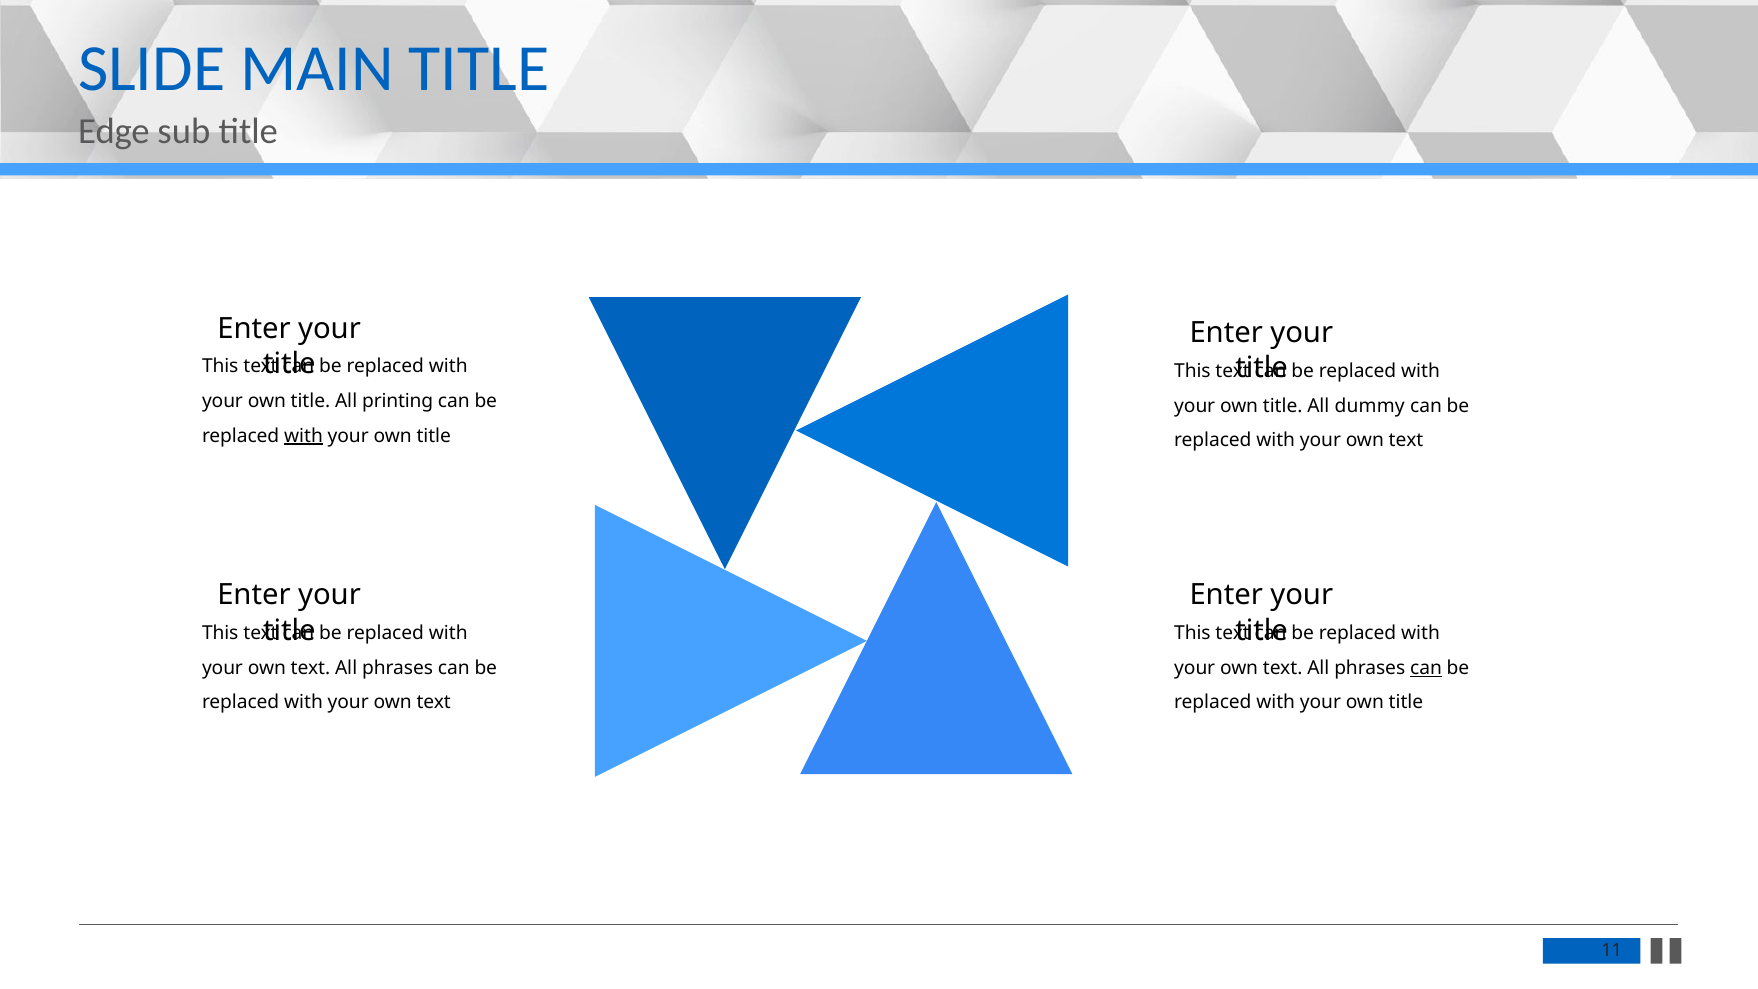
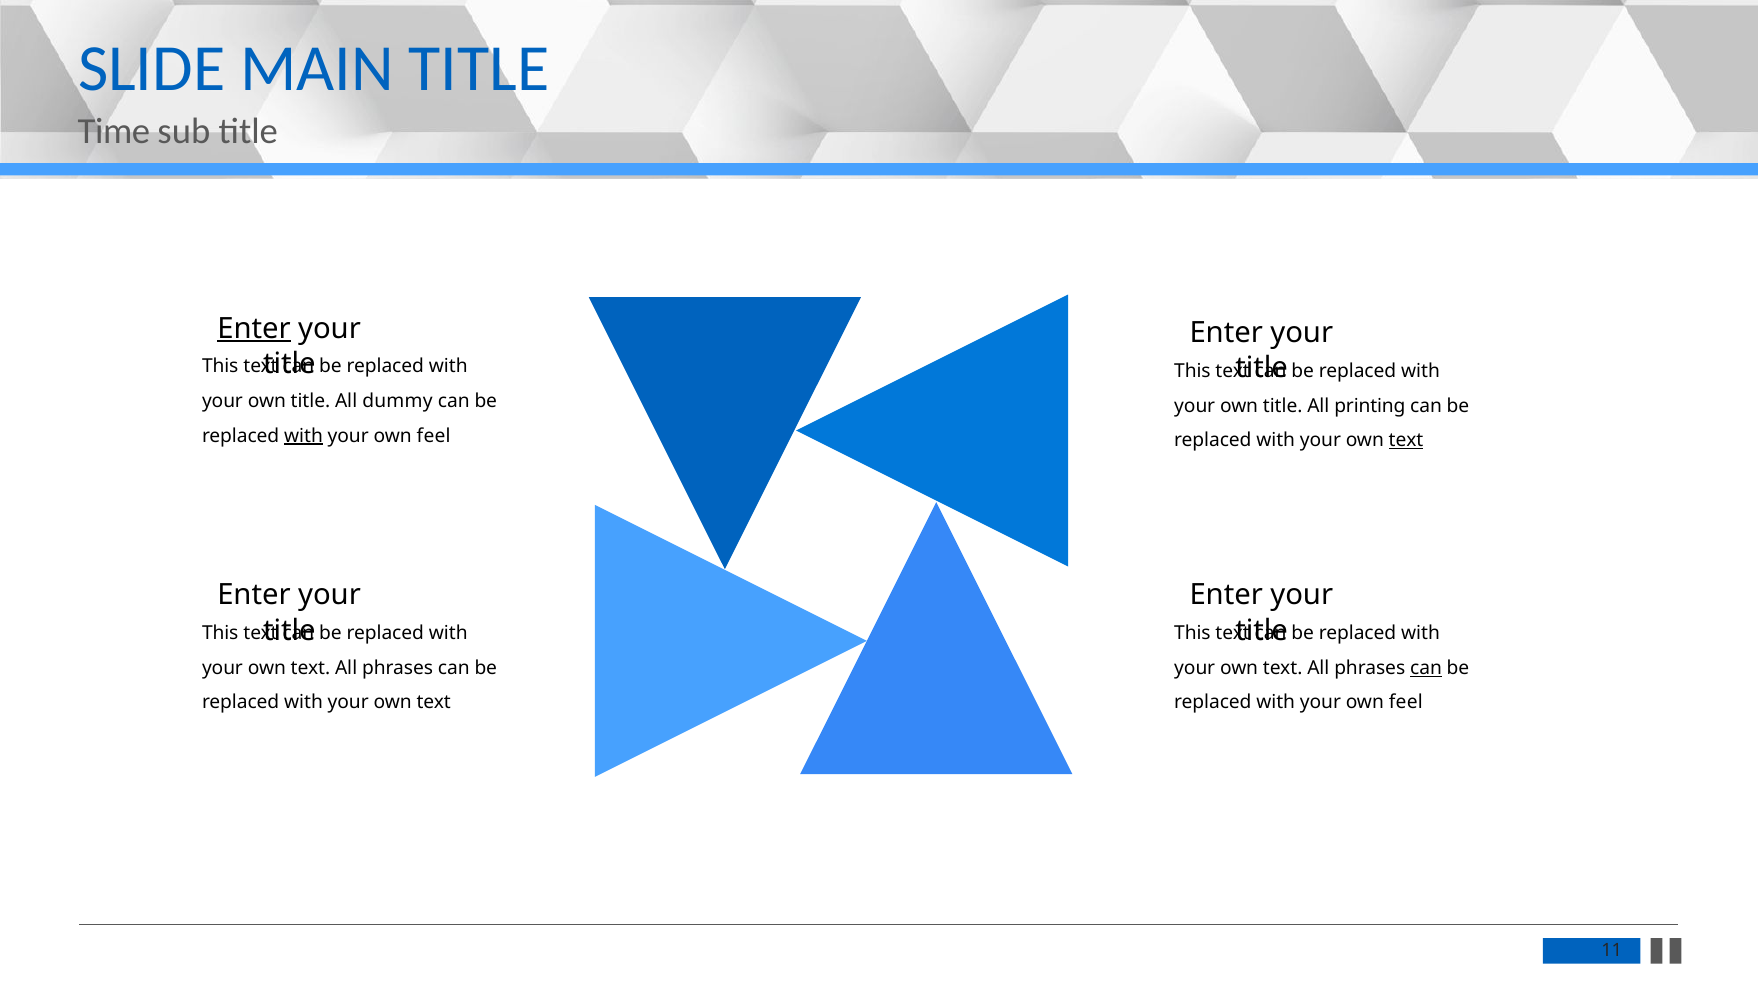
Edge: Edge -> Time (114, 131)
Enter underline: none -> present (254, 328)
printing: printing -> dummy (397, 401)
dummy: dummy -> printing (1370, 406)
title: title -> feel (434, 436)
text underline: none -> present (1406, 440)
title: title -> feel (1406, 703)
